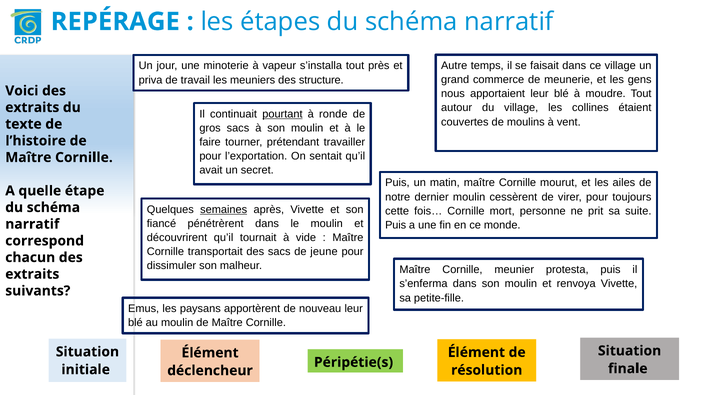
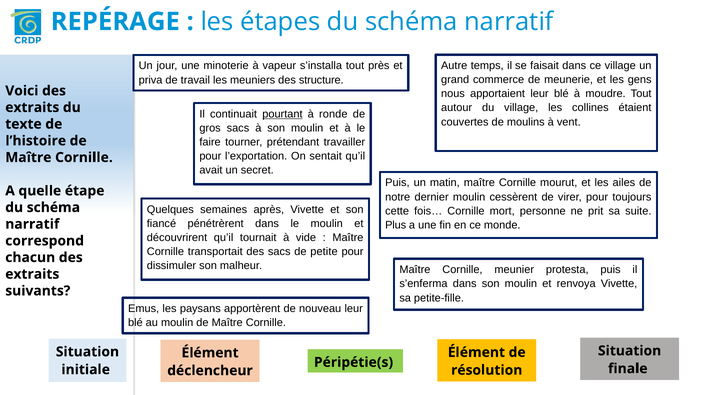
semaines underline: present -> none (224, 210)
Puis: Puis -> Plus (396, 225)
jeune: jeune -> petite (324, 252)
